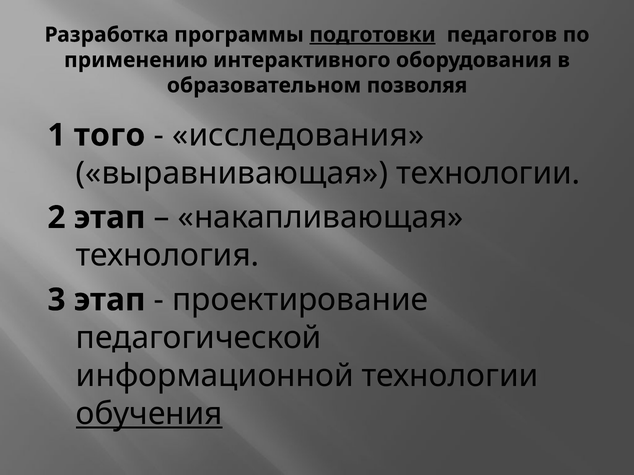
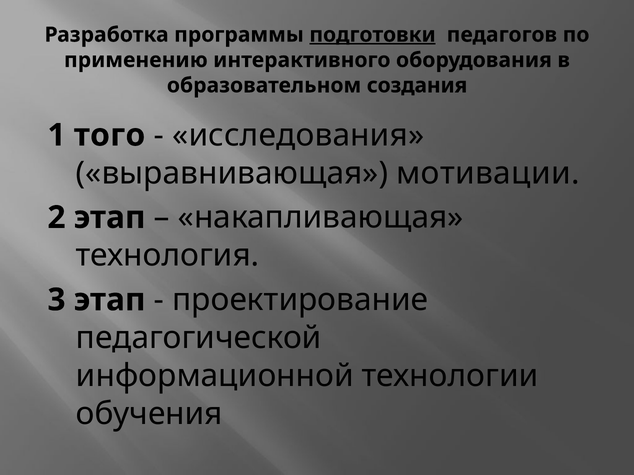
позволяя: позволяя -> создания (417, 86)
выравнивающая технологии: технологии -> мотивации (488, 173)
обучения underline: present -> none (149, 414)
